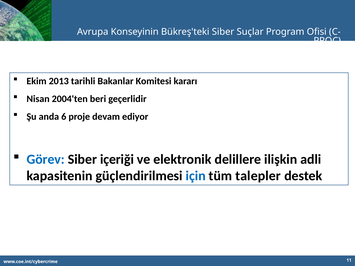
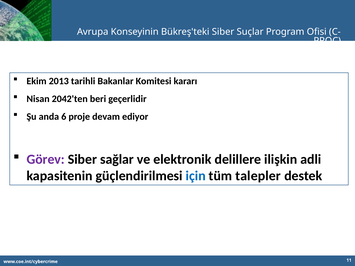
2004'ten: 2004'ten -> 2042'ten (70, 99)
Görev colour: blue -> purple (46, 160)
içeriği: içeriği -> sağlar (117, 160)
